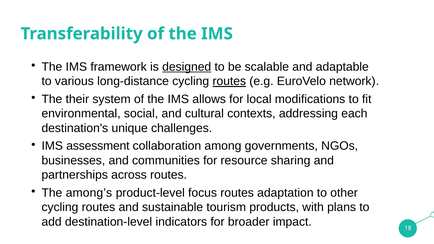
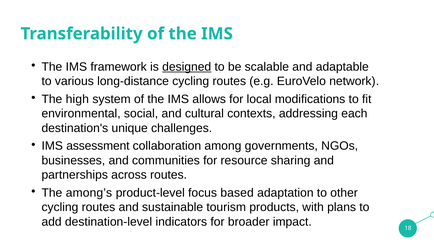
routes underline: present -> none (229, 81)
their: their -> high (77, 99)
focus routes: routes -> based (237, 193)
